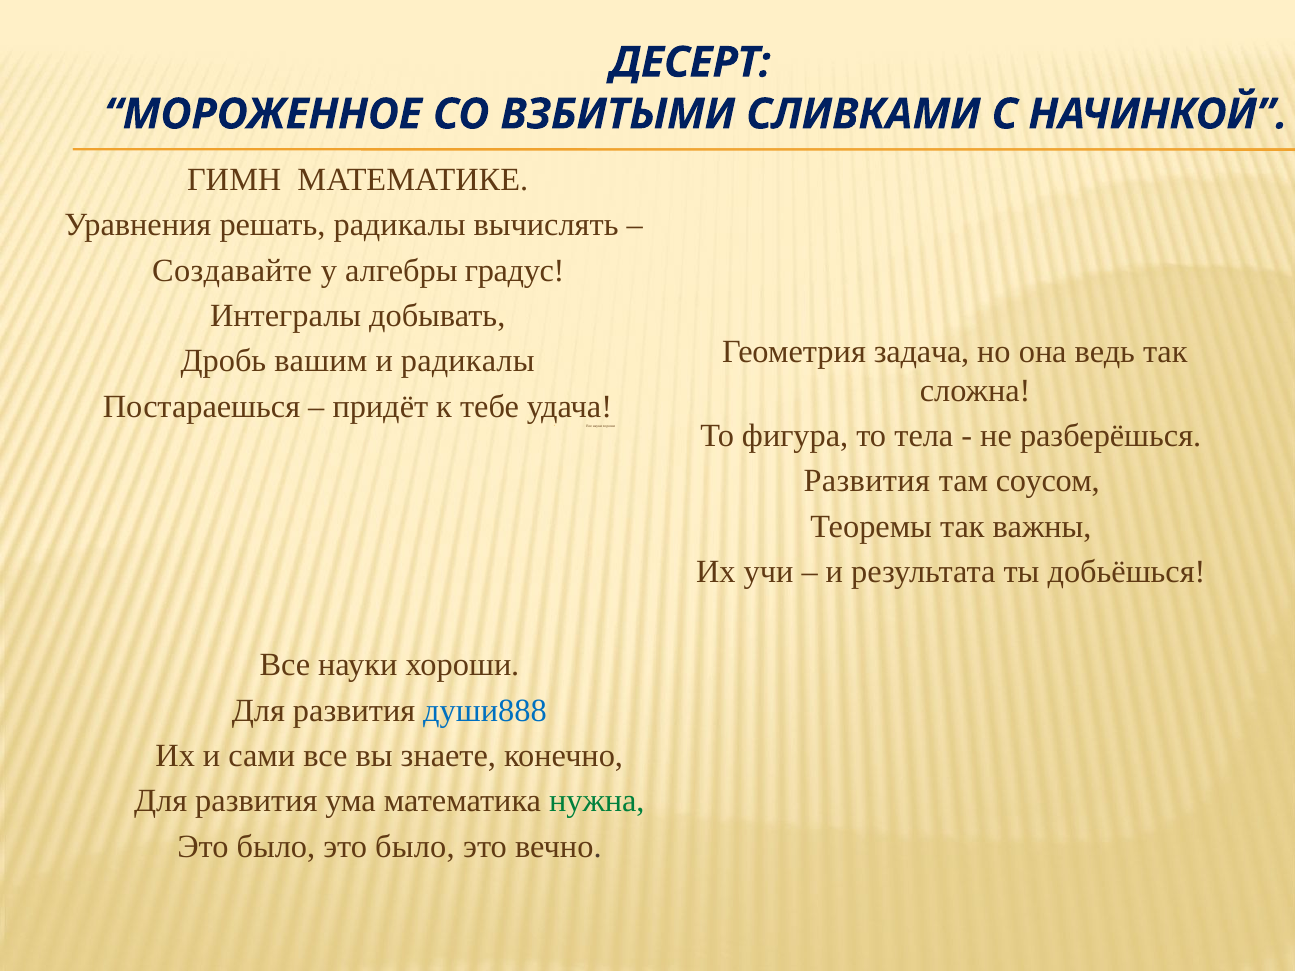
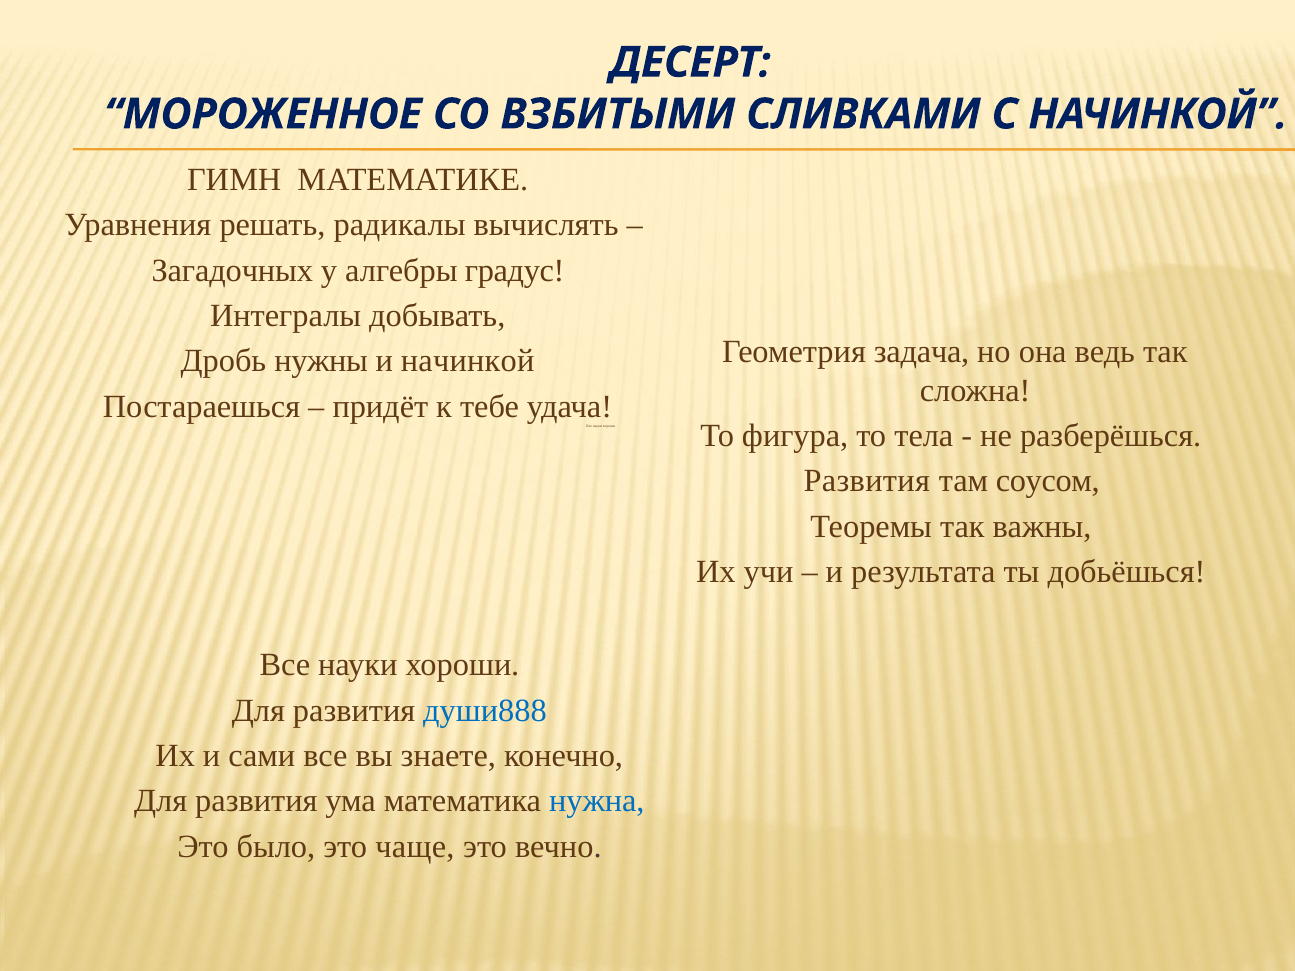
Создавайте: Создавайте -> Загадочных (232, 270)
вашим: вашим -> нужны (321, 361)
и радикалы: радикалы -> начинкой (468, 361)
нужна colour: green -> blue (597, 801)
было это было: было -> чаще (415, 847)
